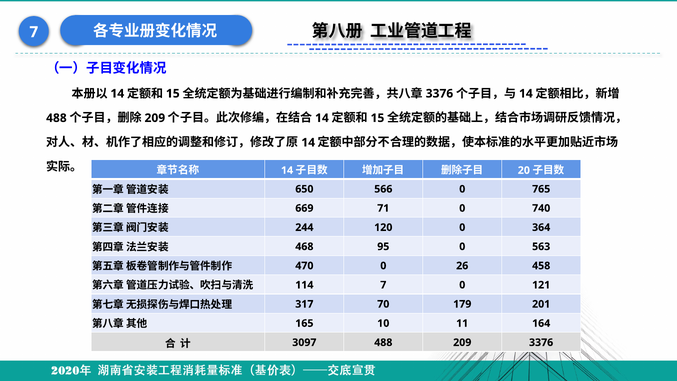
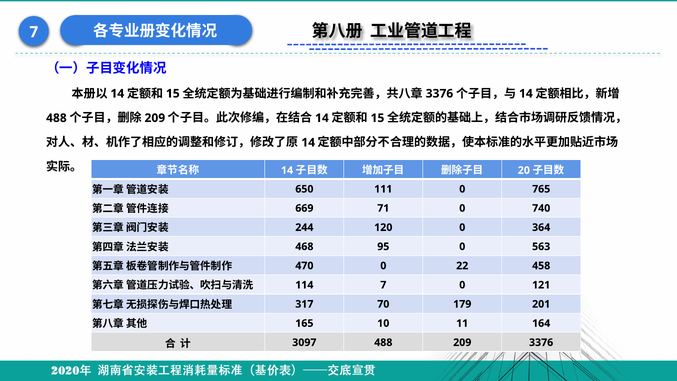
566: 566 -> 111 (383, 189)
26: 26 -> 22 (462, 266)
